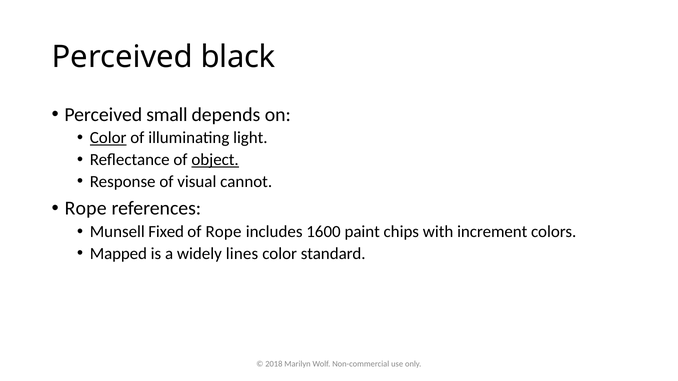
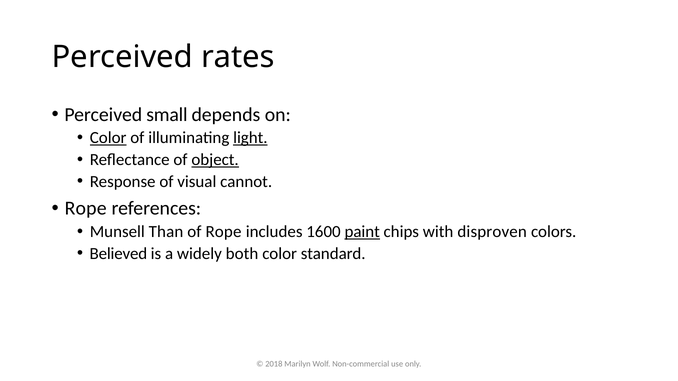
black: black -> rates (238, 57)
light underline: none -> present (250, 138)
Fixed: Fixed -> Than (166, 232)
paint underline: none -> present (362, 232)
increment: increment -> disproven (492, 232)
Mapped: Mapped -> Believed (118, 254)
lines: lines -> both (242, 254)
